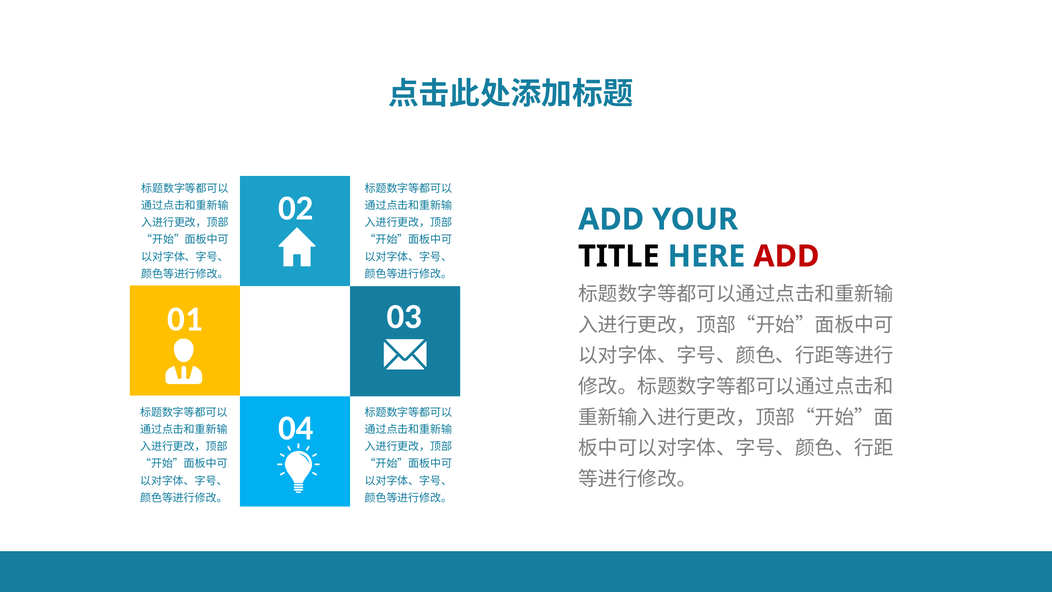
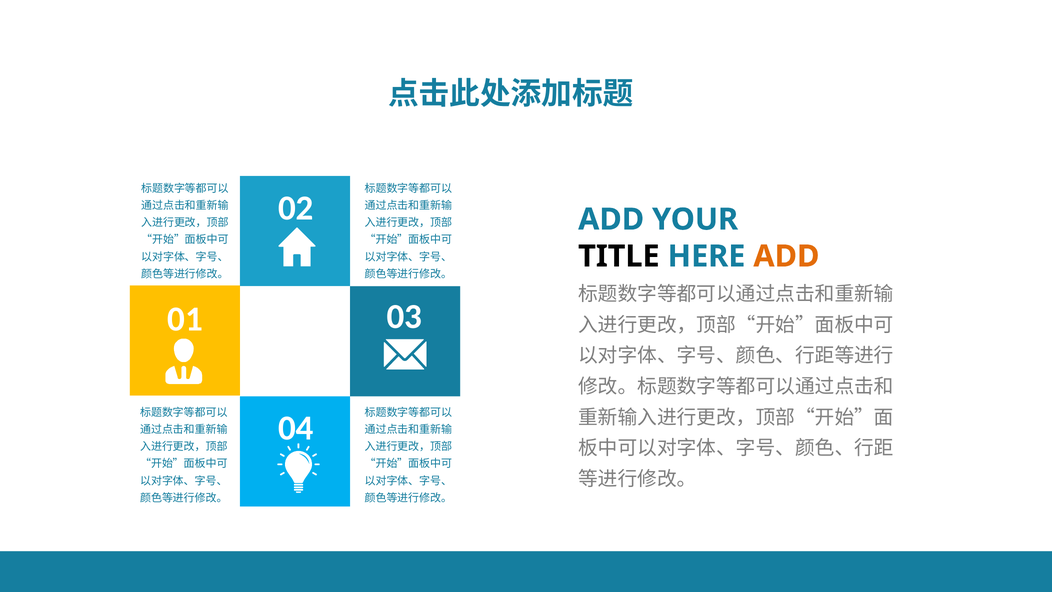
ADD colour: red -> orange (786, 256)
